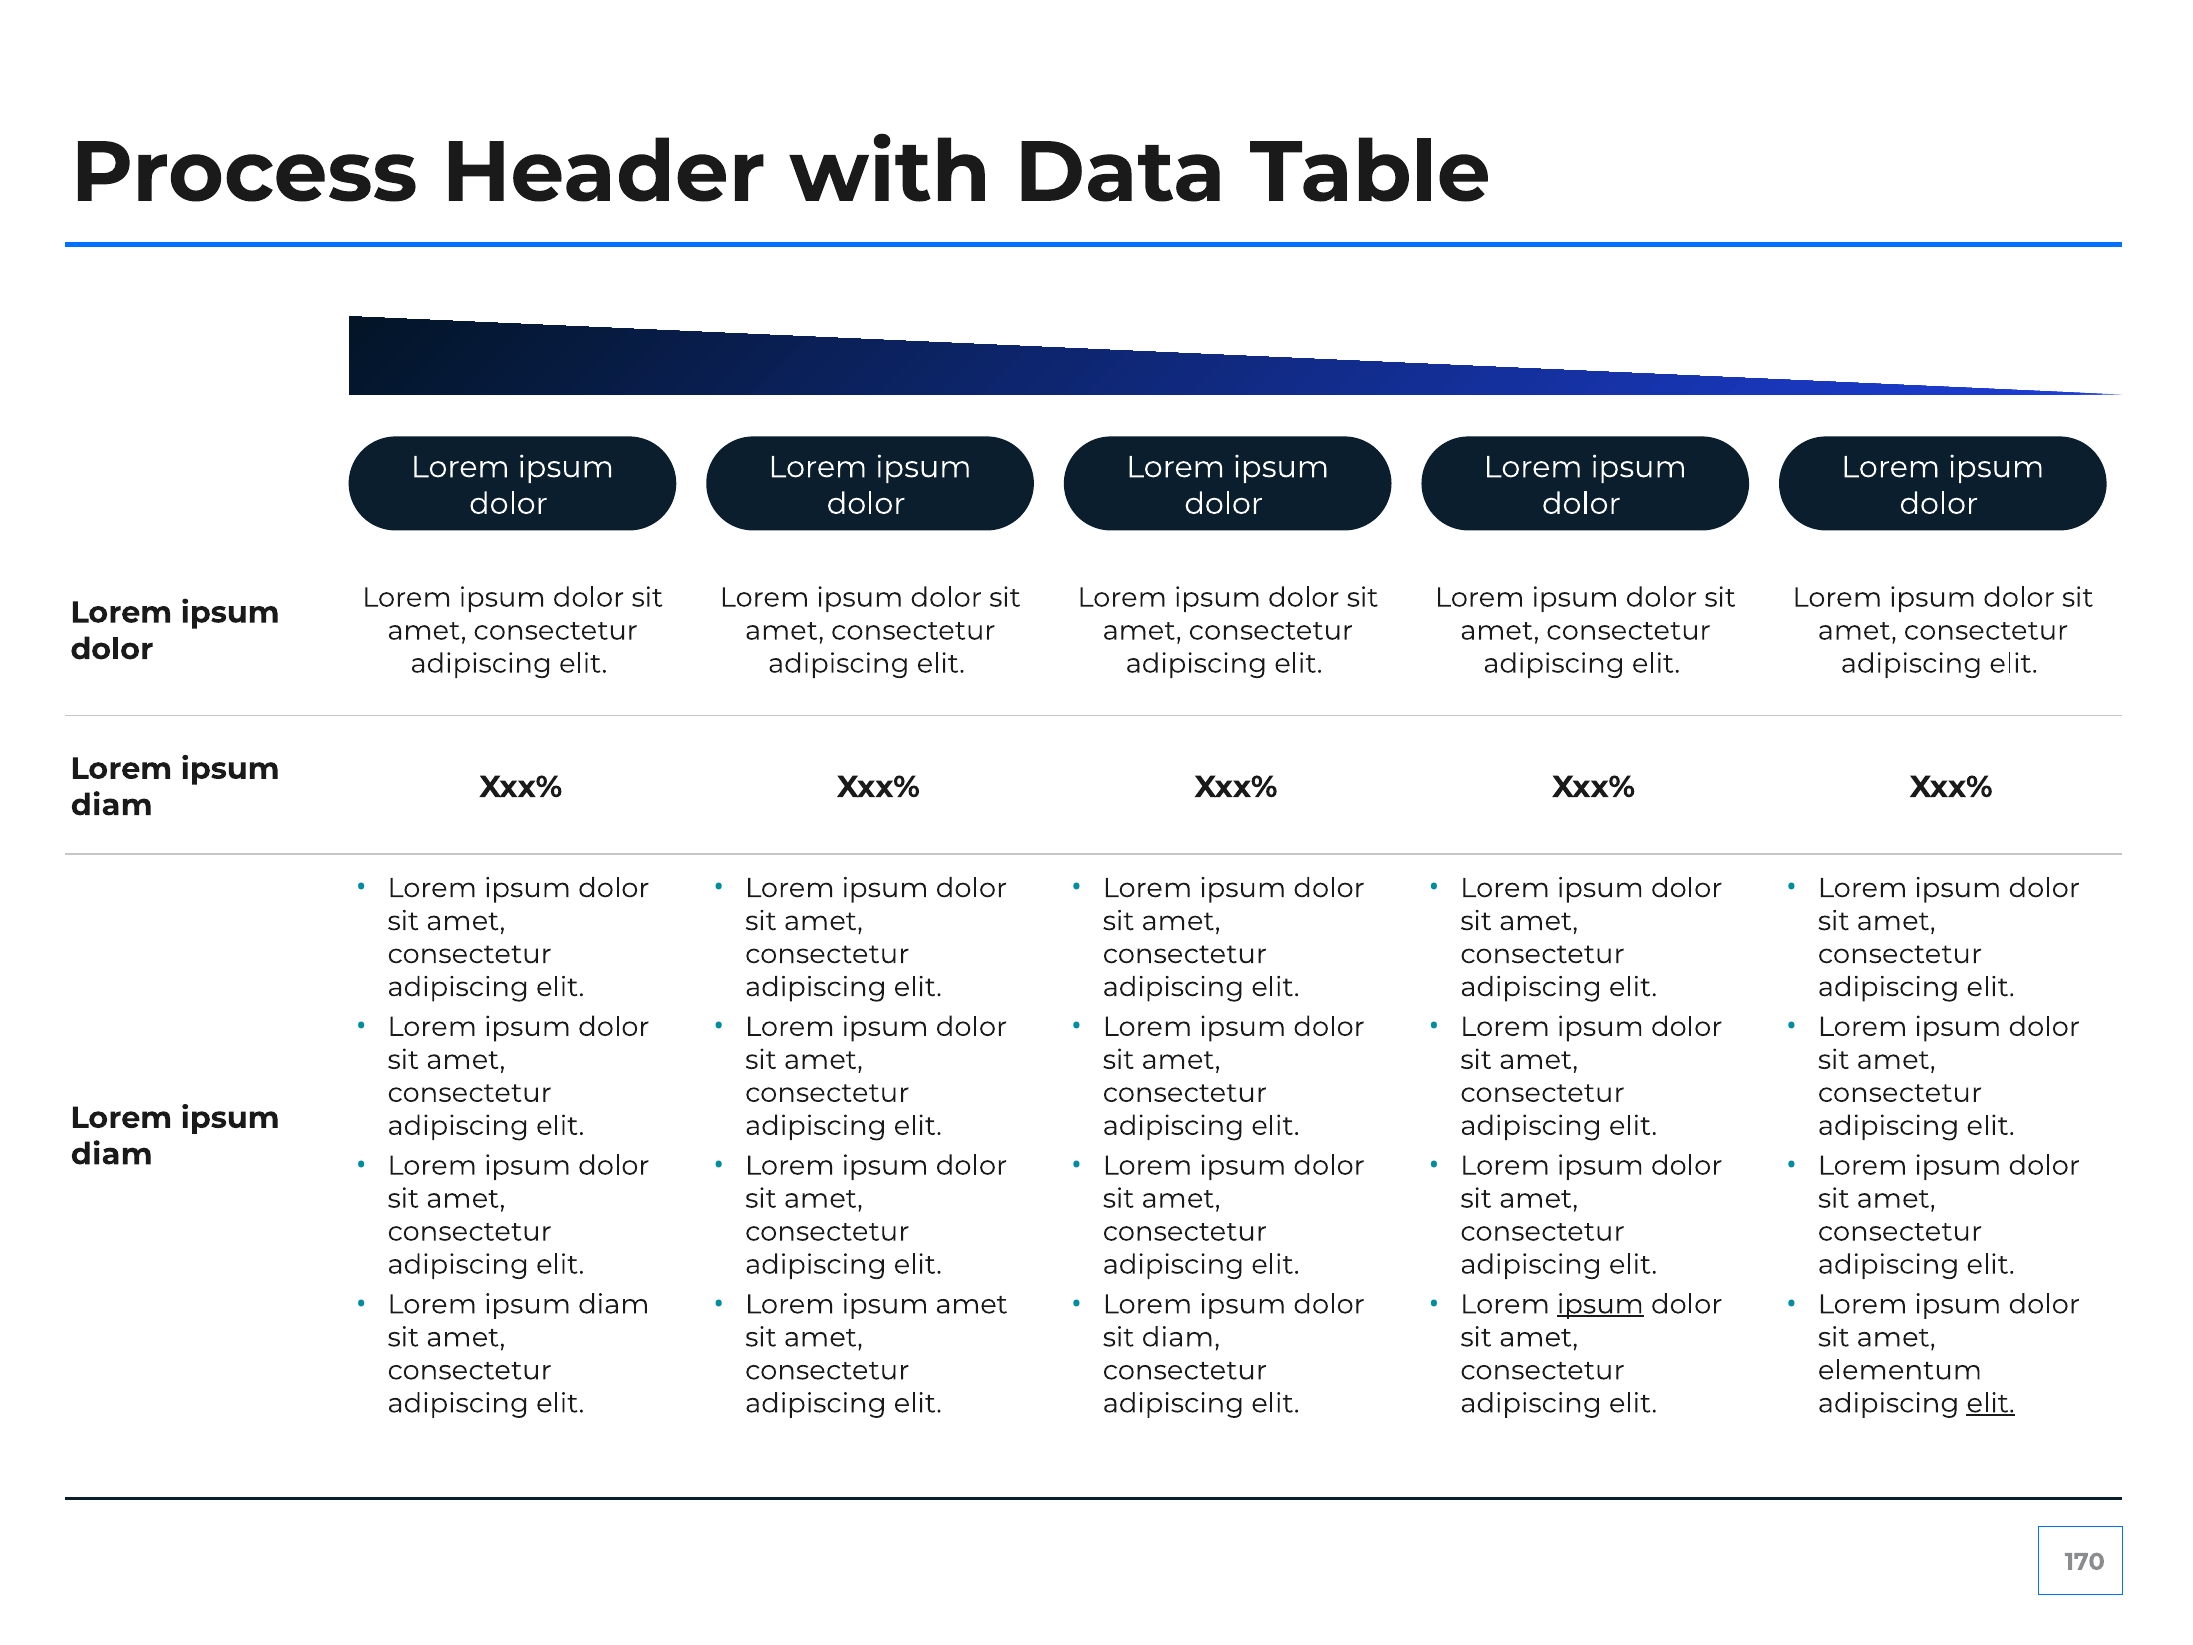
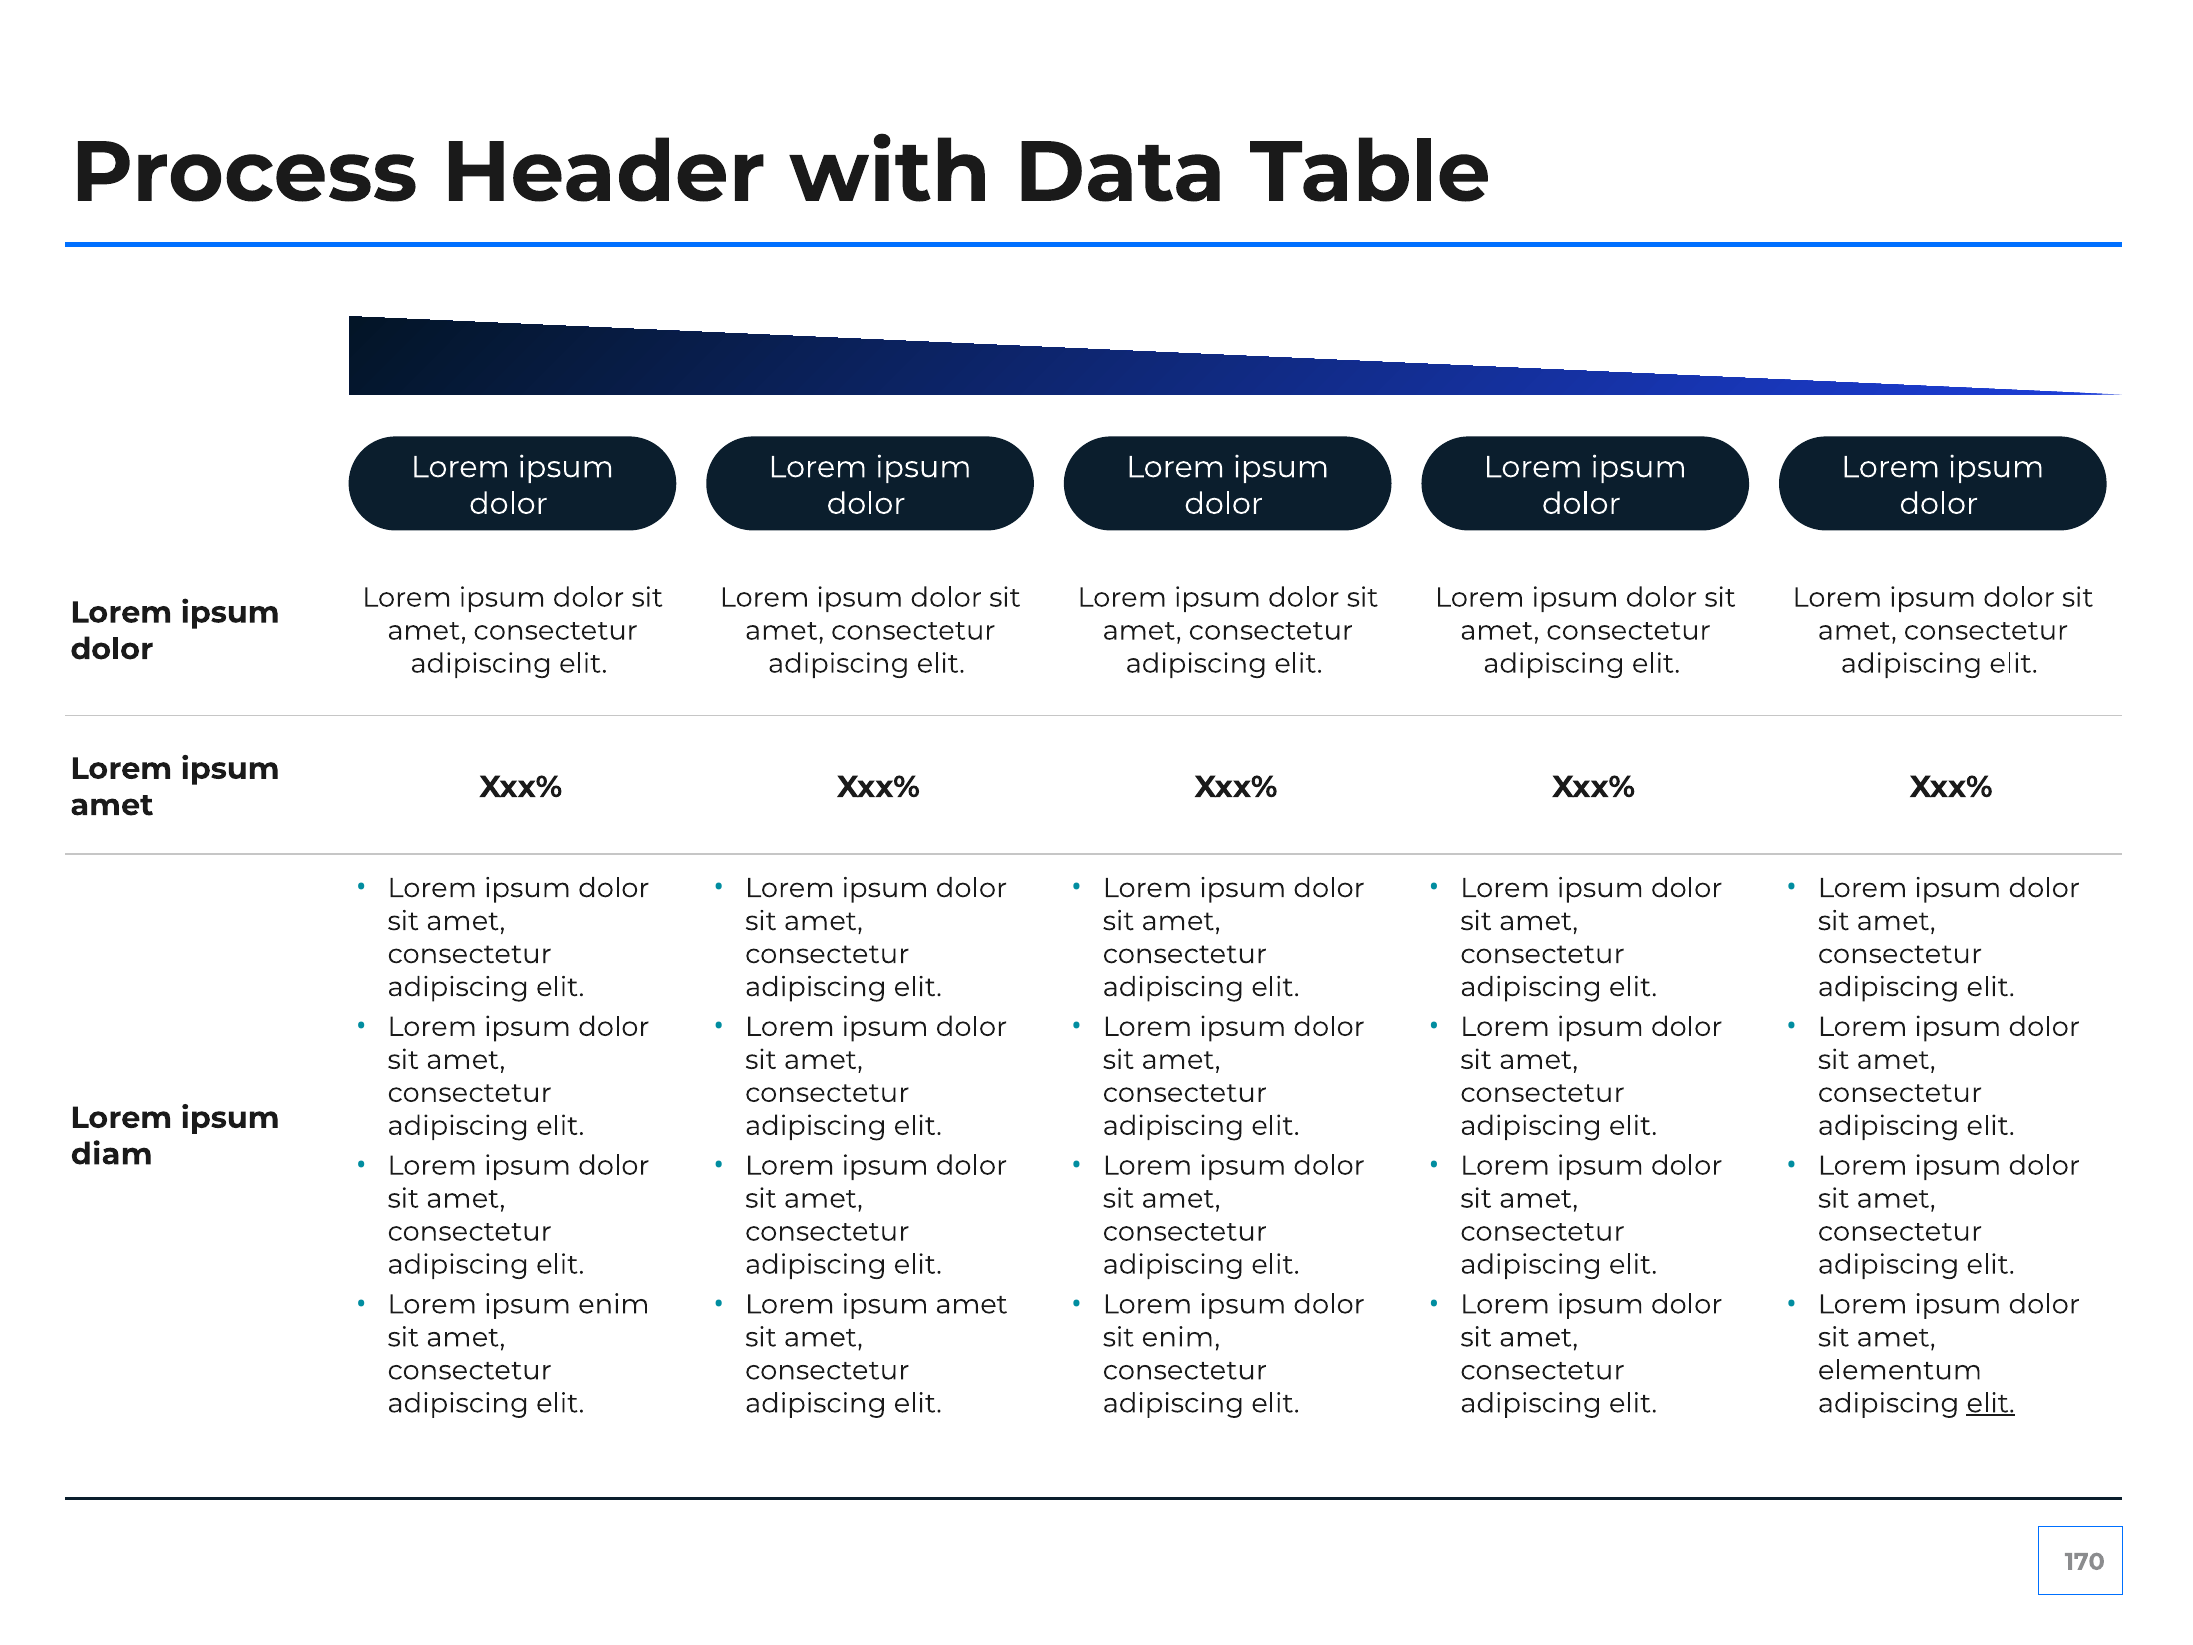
diam: diam -> amet (112, 805)
diam: diam -> enim (614, 1304)
ipsum underline: present -> none (1600, 1304)
sit diam: diam -> enim (1181, 1337)
